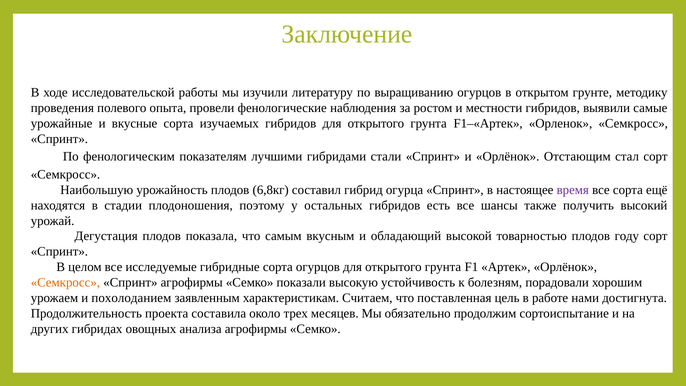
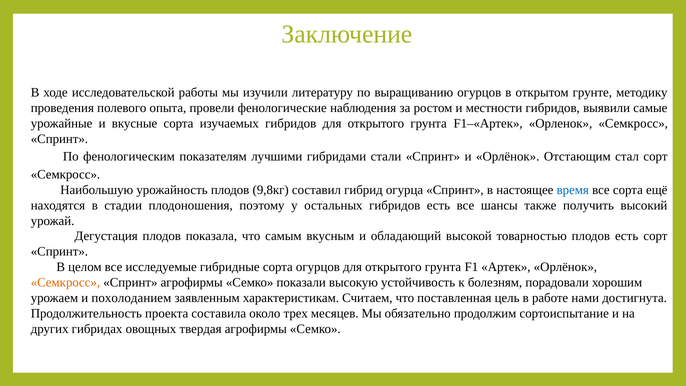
6,8кг: 6,8кг -> 9,8кг (271, 190)
время colour: purple -> blue (573, 190)
плодов году: году -> есть (627, 236)
анализа: анализа -> твердая (201, 329)
